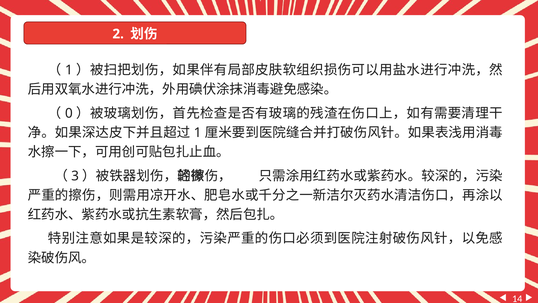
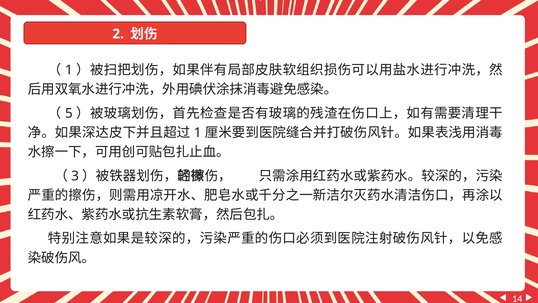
0: 0 -> 5 (69, 113)
